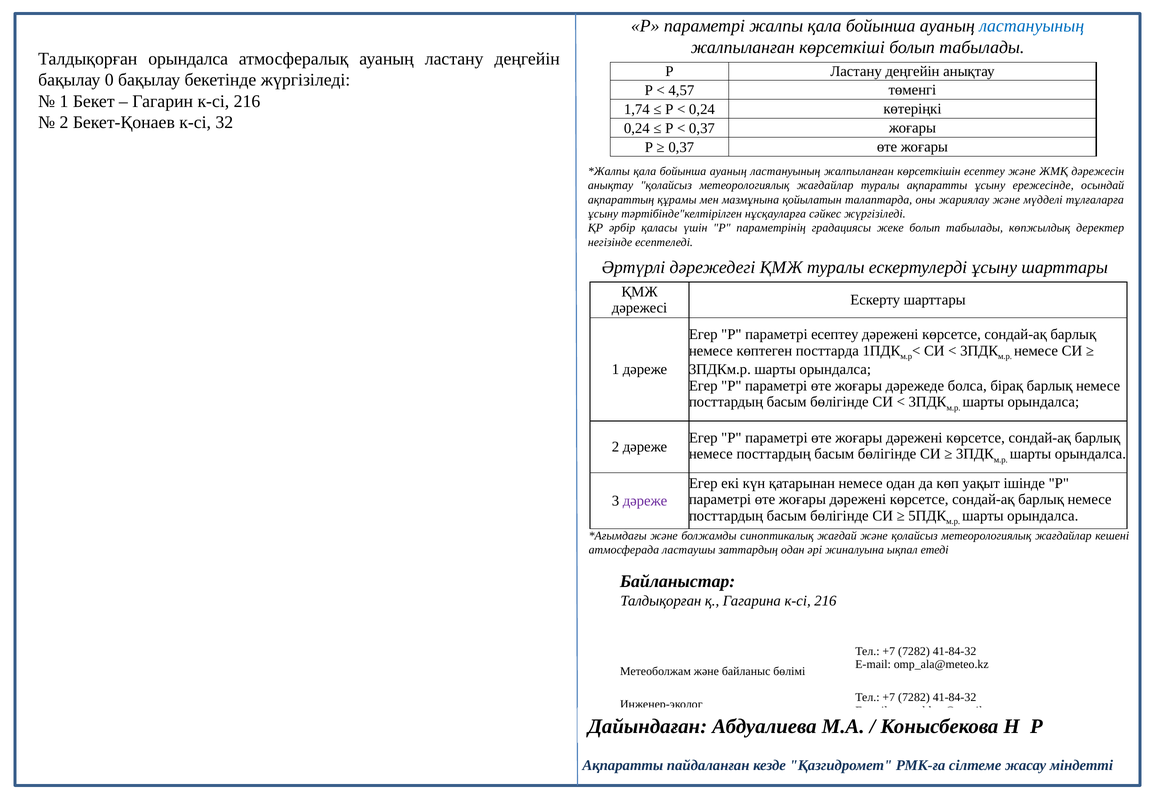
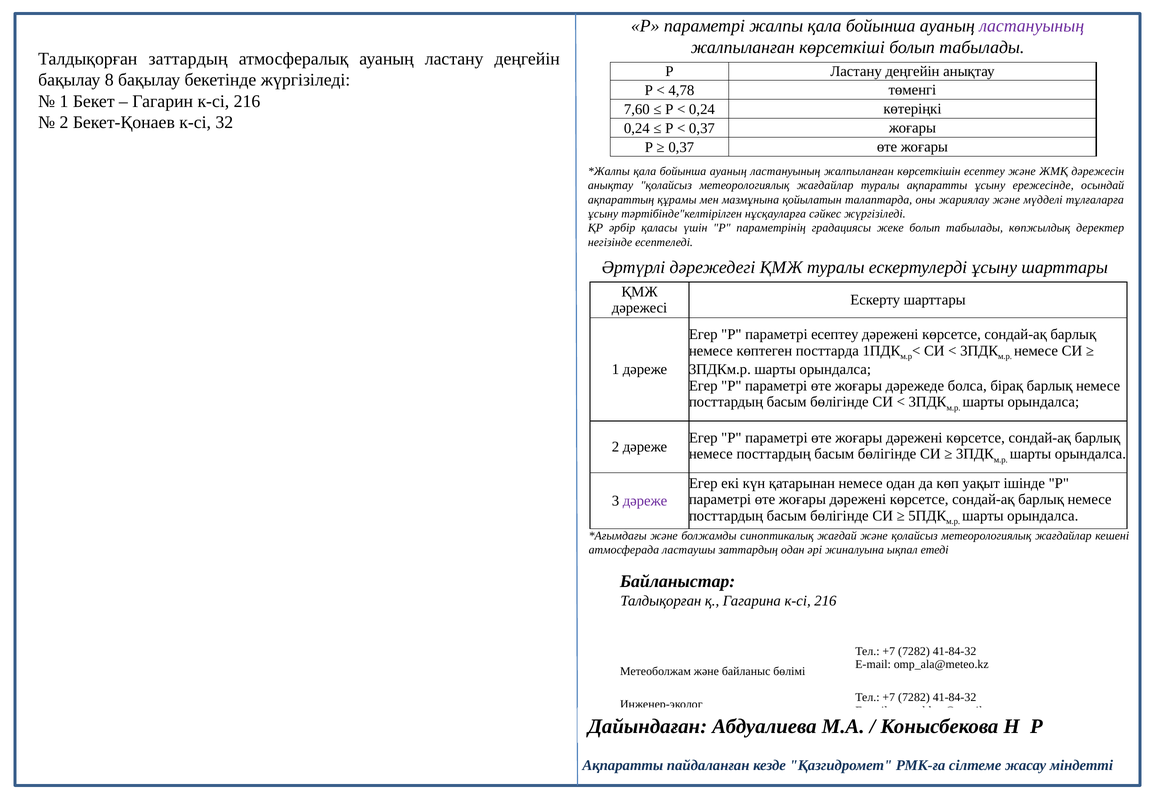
ластануының colour: blue -> purple (1032, 26)
Талдықорған орындалса: орындалса -> заттардың (188, 59)
0: 0 -> 8 (109, 80)
4,57: 4,57 -> 4,78 (681, 90)
1,74: 1,74 -> 7,60 (637, 109)
